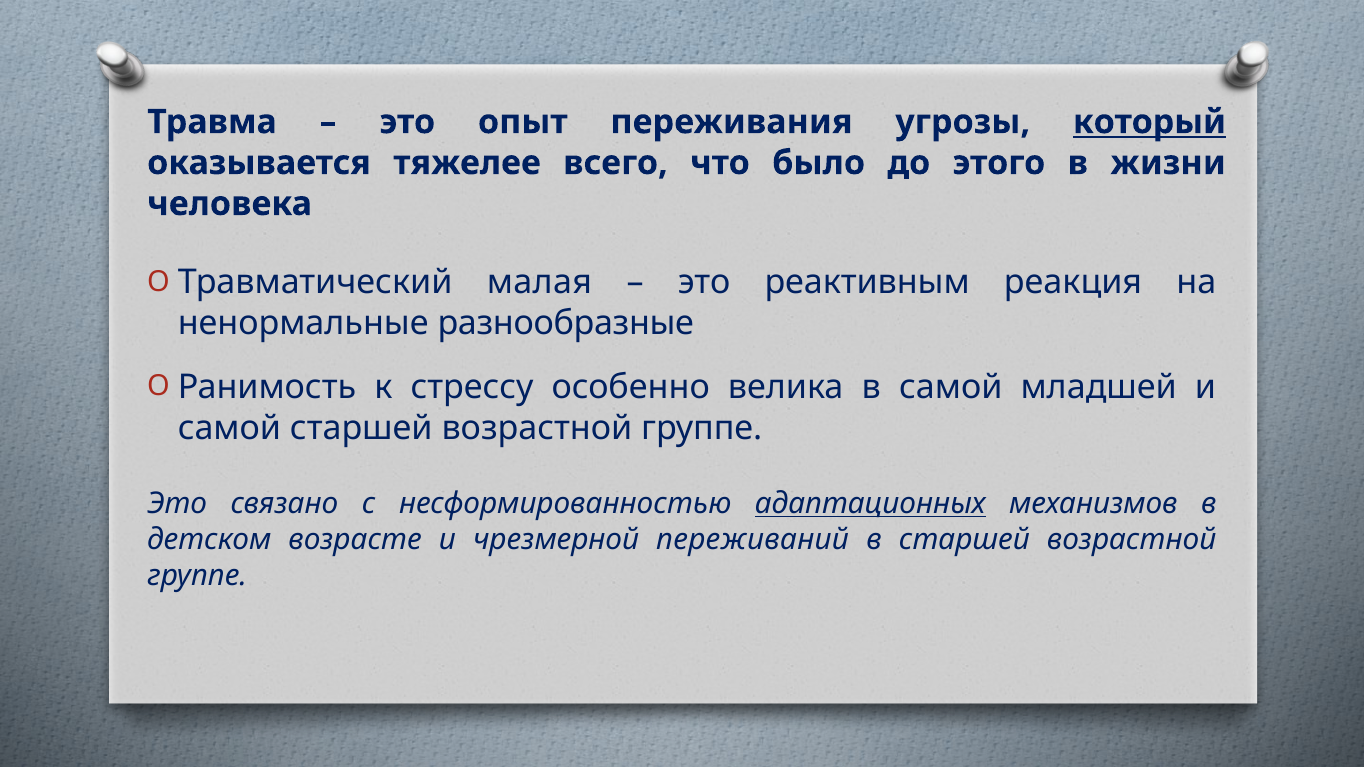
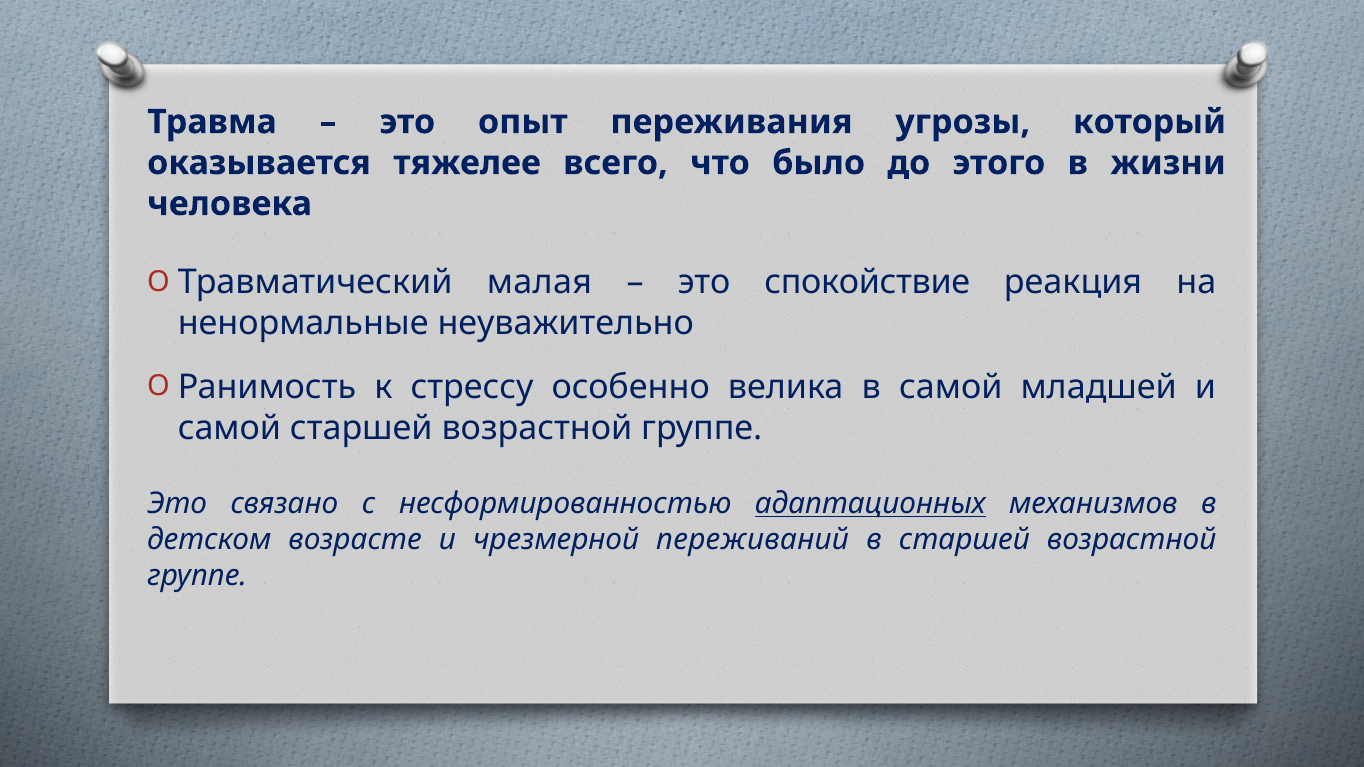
который underline: present -> none (1149, 122)
реактивным: реактивным -> спокойствие (867, 282)
разнообразные: разнообразные -> неуважительно (566, 323)
